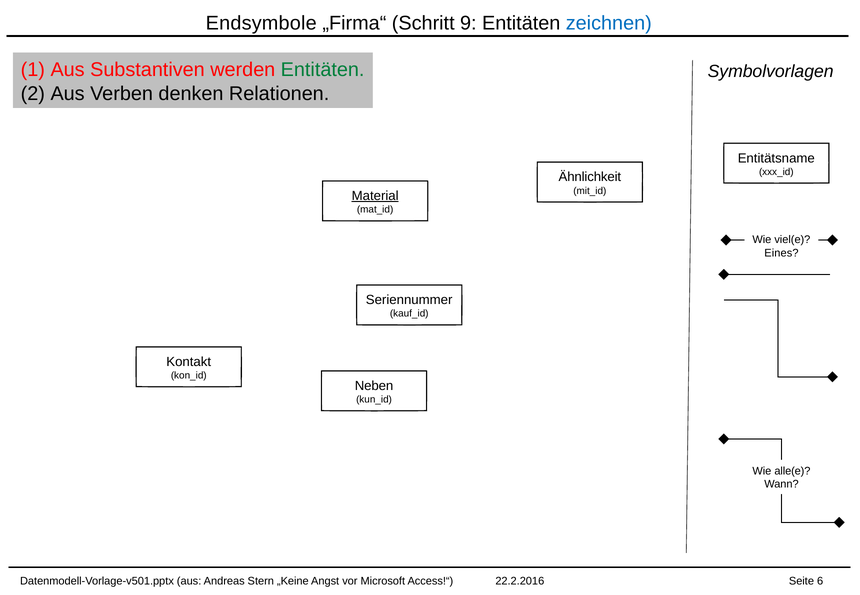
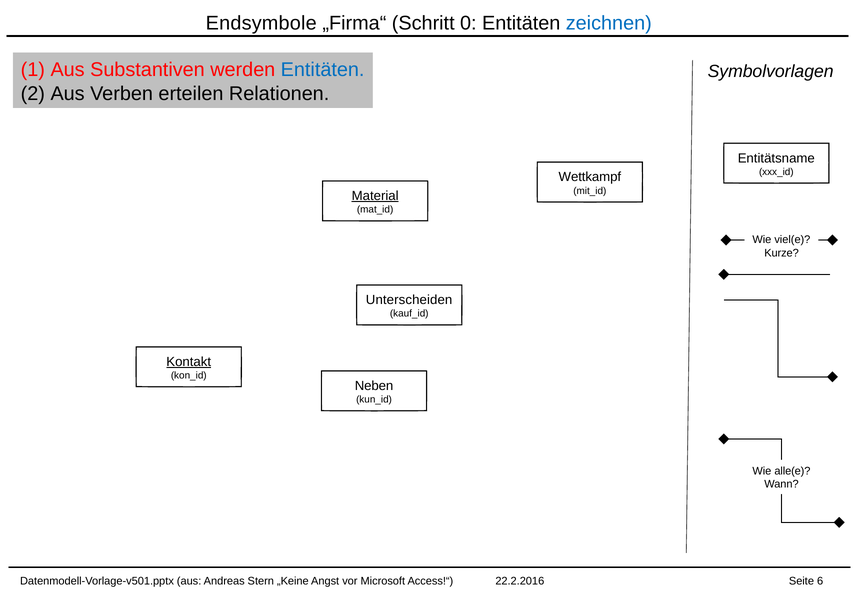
9: 9 -> 0 (468, 23)
Entitäten colour: green -> blue (323, 70)
denken: denken -> erteilen (191, 94)
Ähnlichkeit: Ähnlichkeit -> Wettkampf (590, 177)
Eines: Eines -> Kurze (782, 253)
Seriennummer: Seriennummer -> Unterscheiden (409, 300)
Kontakt underline: none -> present (189, 362)
